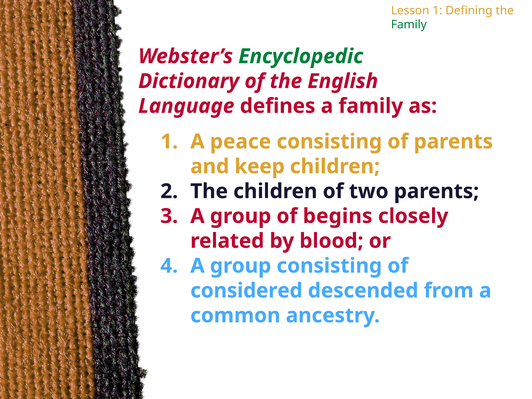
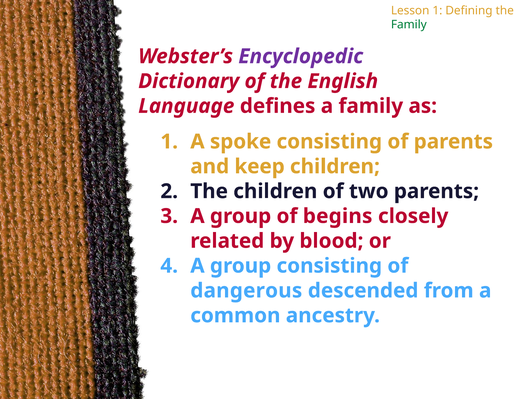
Encyclopedic colour: green -> purple (301, 56)
peace: peace -> spoke (241, 142)
considered: considered -> dangerous (246, 291)
